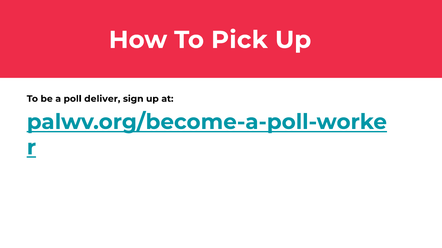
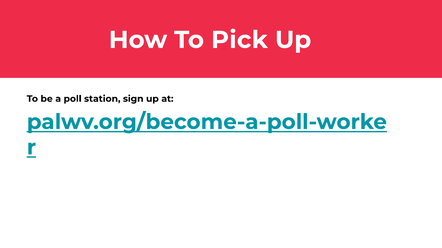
deliver: deliver -> station (102, 99)
